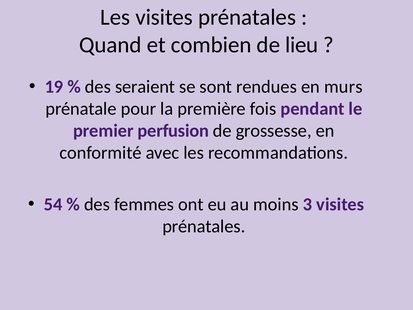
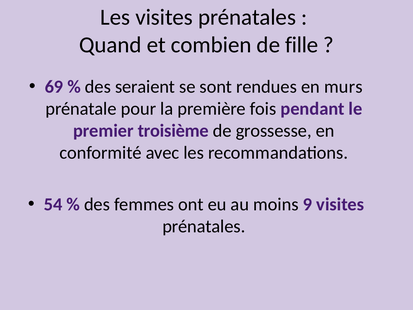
lieu: lieu -> fille (302, 45)
19: 19 -> 69 (54, 87)
perfusion: perfusion -> troisième (173, 131)
3: 3 -> 9 (308, 204)
